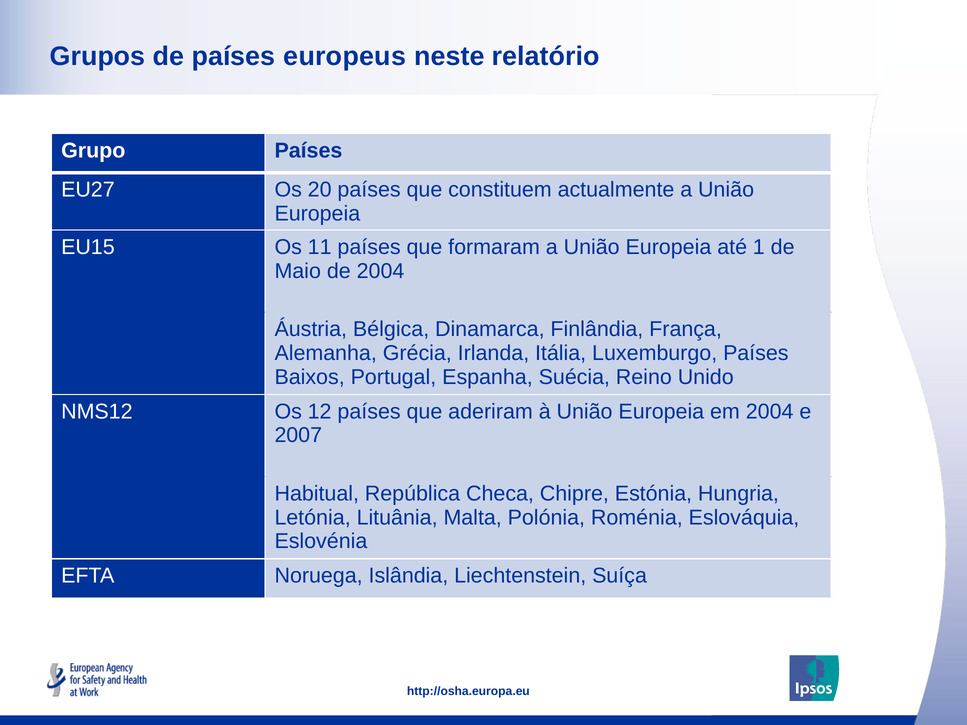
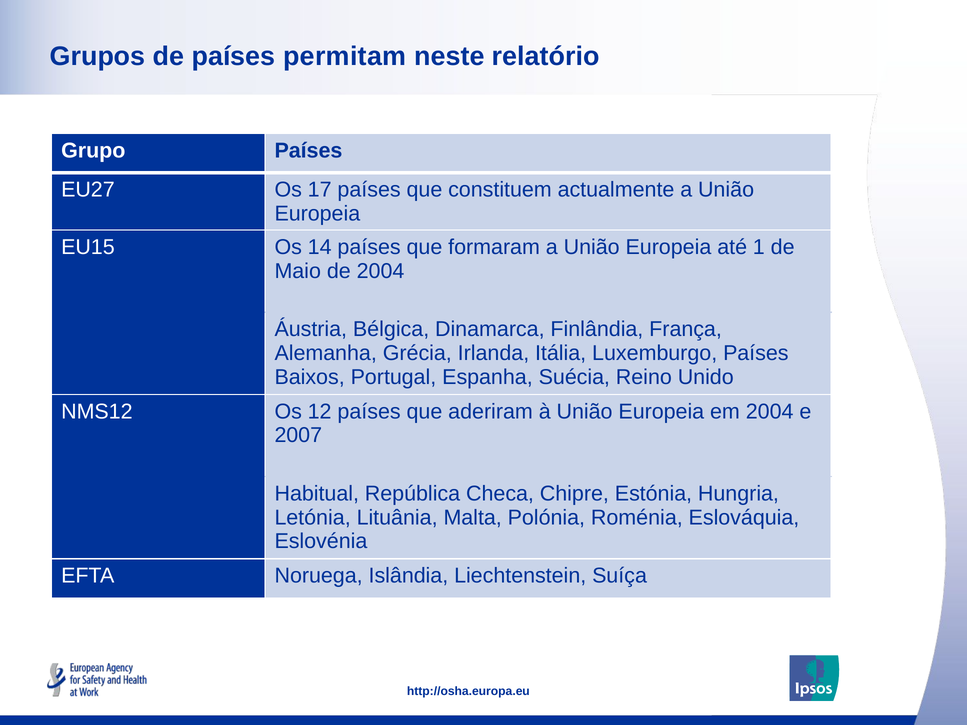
europeus: europeus -> permitam (345, 56)
20: 20 -> 17 (320, 190)
11: 11 -> 14 (320, 247)
